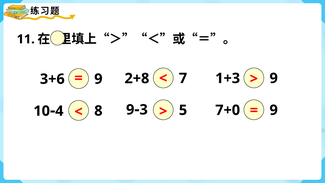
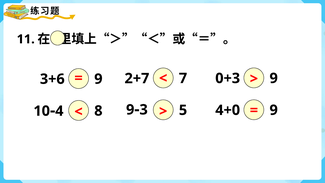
2+8: 2+8 -> 2+7 (137, 78)
1+3: 1+3 -> 0+3 (228, 78)
7+0: 7+0 -> 4+0 (228, 110)
